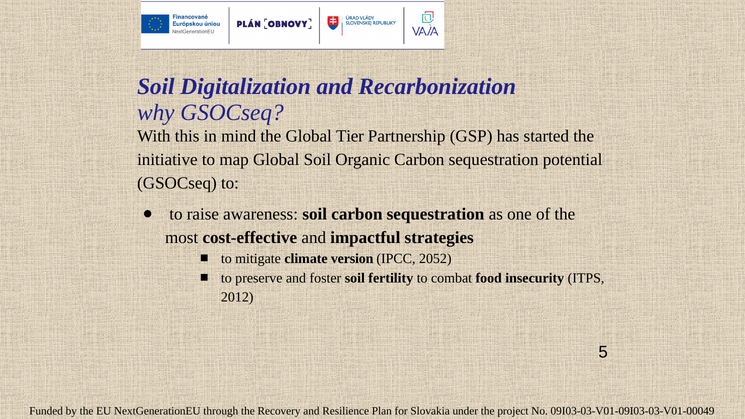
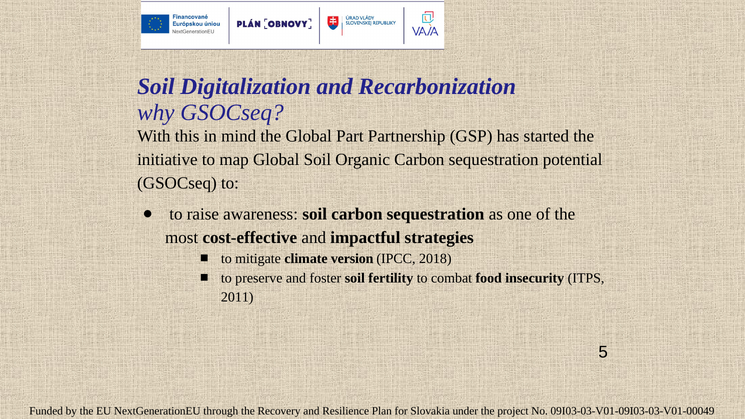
Tier: Tier -> Part (350, 136)
2052: 2052 -> 2018 (435, 259)
2012: 2012 -> 2011 (237, 297)
